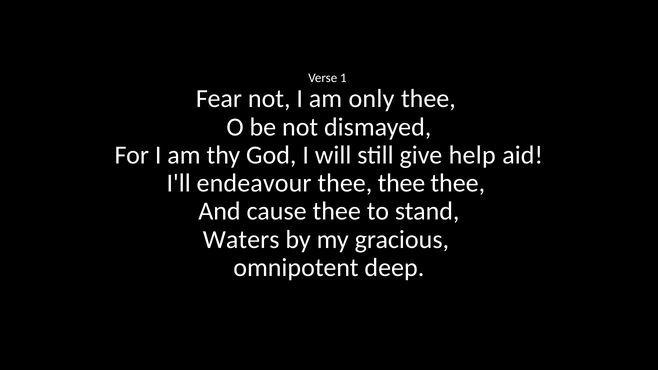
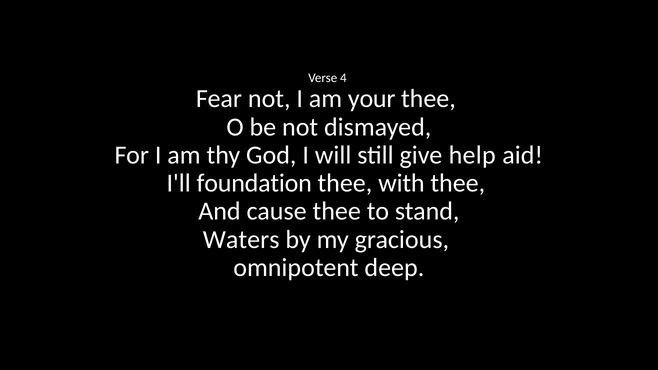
1: 1 -> 4 (343, 78)
only: only -> your (372, 99)
endeavour: endeavour -> foundation (254, 183)
thee: thee -> with (401, 183)
